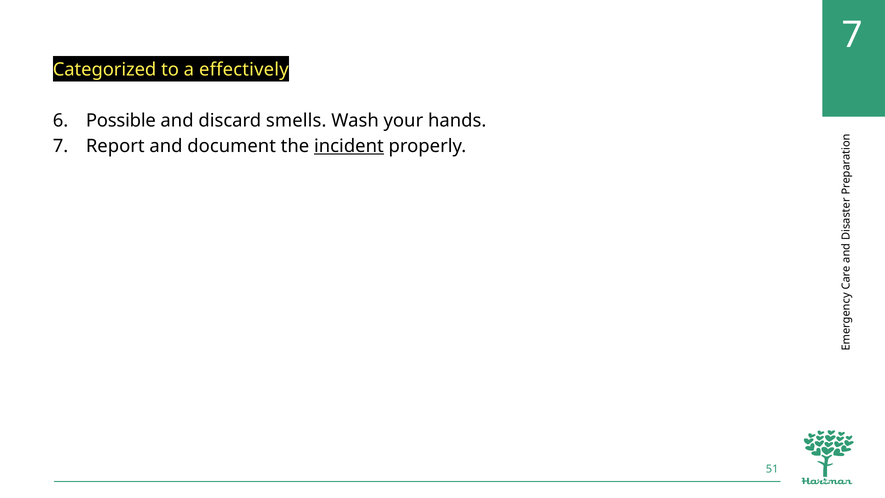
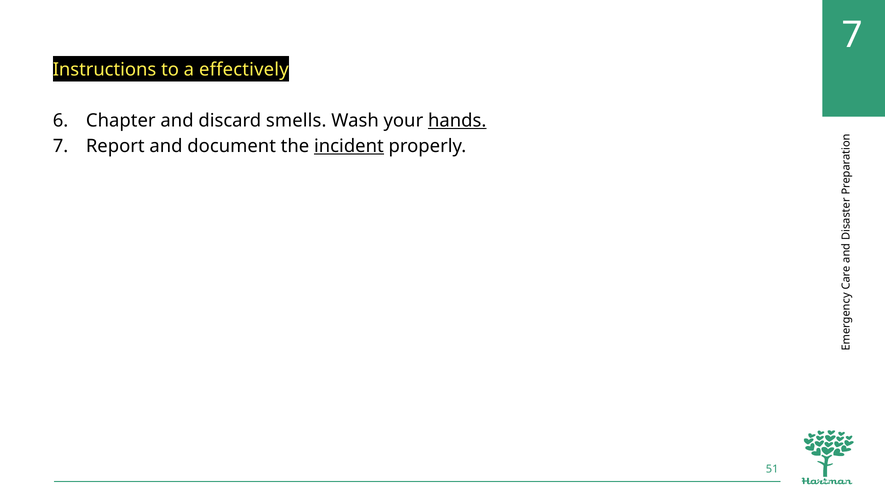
Categorized: Categorized -> Instructions (105, 70)
Possible: Possible -> Chapter (121, 121)
hands underline: none -> present (457, 121)
